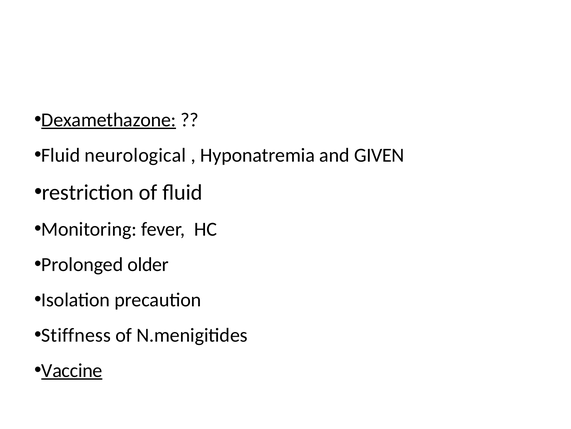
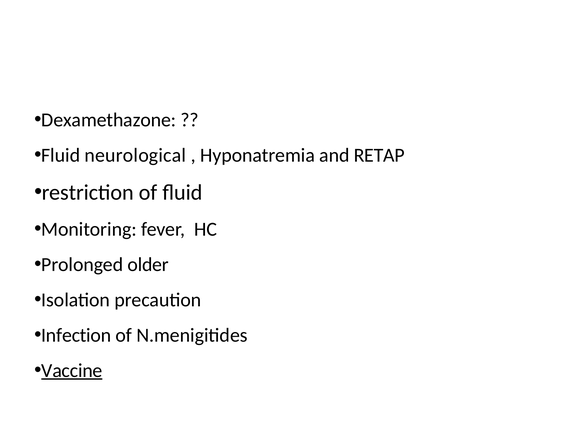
Dexamethazone underline: present -> none (109, 120)
GIVEN: GIVEN -> RETAP (379, 155)
Stiffness: Stiffness -> Infection (76, 335)
